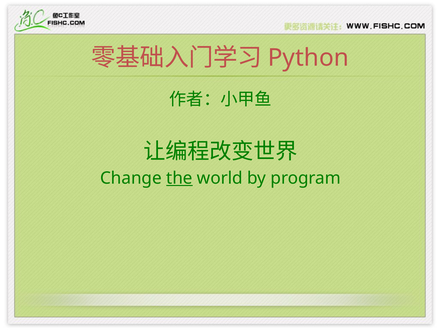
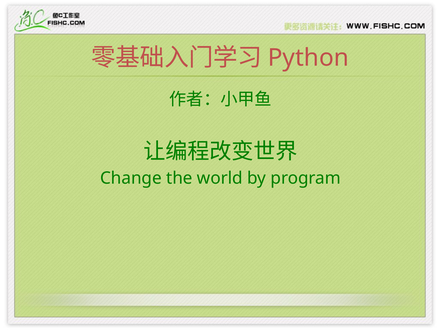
the underline: present -> none (179, 178)
